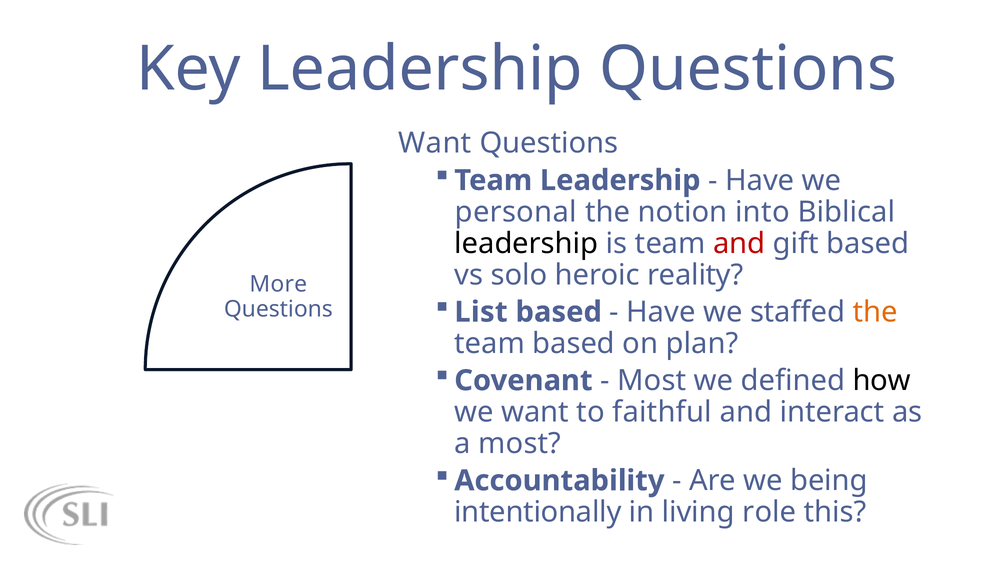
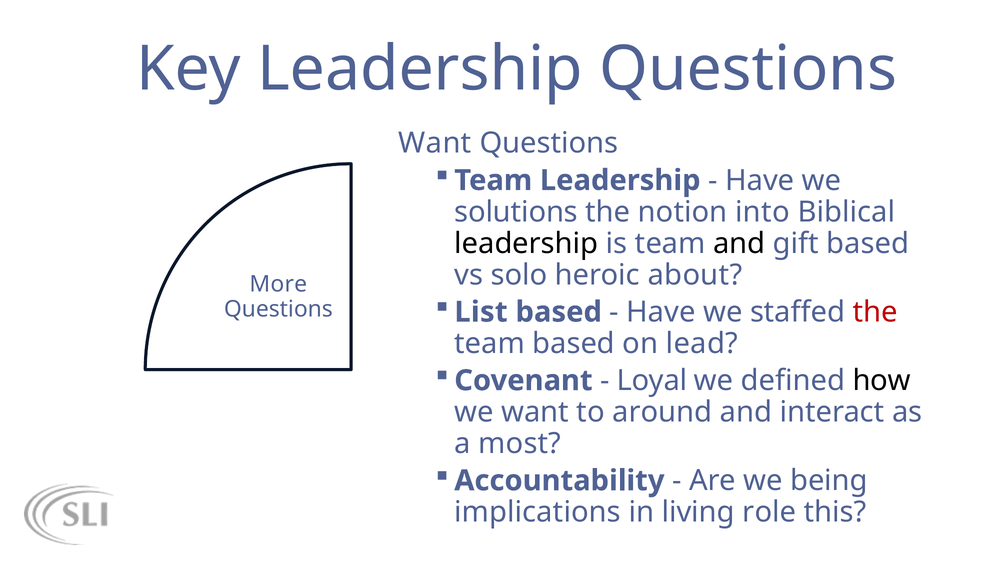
personal: personal -> solutions (516, 212)
and colour: red -> black (739, 243)
reality: reality -> about (695, 275)
the colour: orange -> red (875, 312)
plan: plan -> lead (702, 344)
Most: Most -> Loyal (652, 381)
faithful: faithful -> around (662, 412)
intentionally: intentionally -> implications (538, 512)
